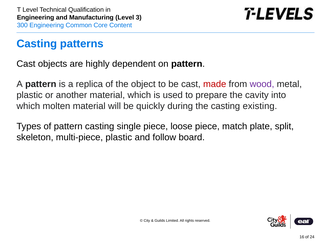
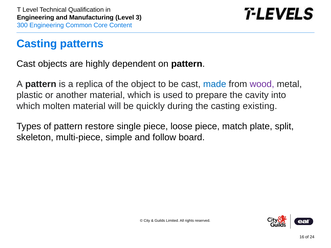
made colour: red -> blue (215, 84)
pattern casting: casting -> restore (100, 126)
multi-piece plastic: plastic -> simple (119, 138)
